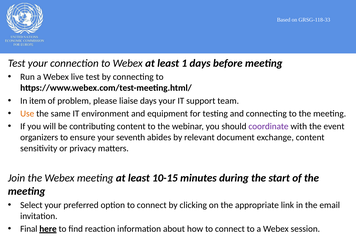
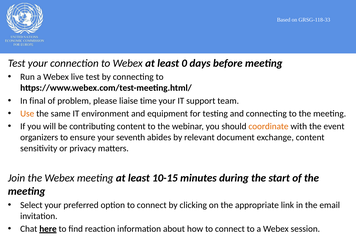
1: 1 -> 0 (184, 63)
item: item -> final (38, 101)
liaise days: days -> time (148, 101)
coordinate colour: purple -> orange (269, 126)
Final: Final -> Chat (29, 228)
